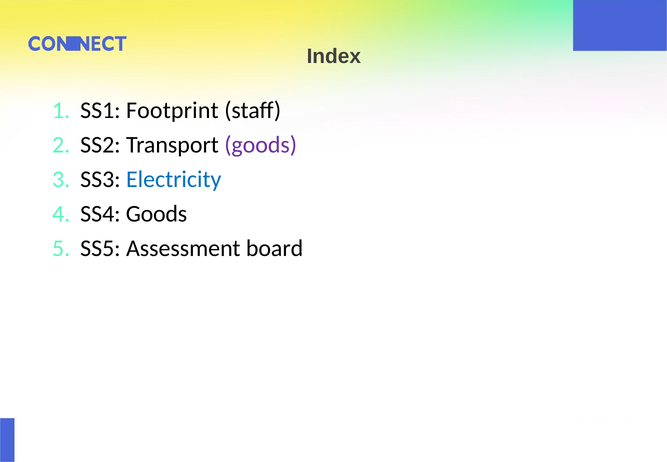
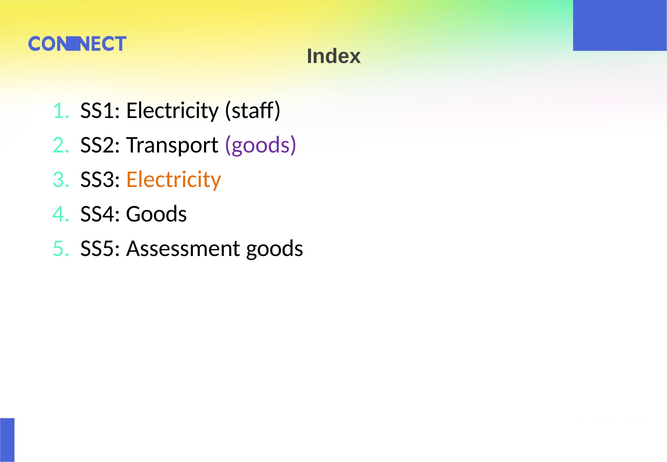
SS1 Footprint: Footprint -> Electricity (173, 111)
Electricity colour: blue -> orange (174, 179)
Assessment board: board -> goods (275, 248)
